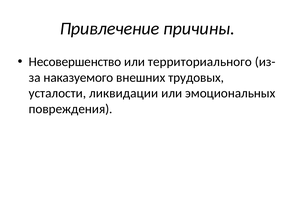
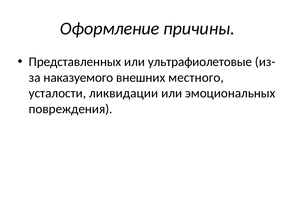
Привлечение: Привлечение -> Оформление (110, 29)
Несовершенство: Несовершенство -> Представленных (75, 62)
территориального: территориального -> ультрафиолетовые (200, 62)
трудовых: трудовых -> местного (196, 78)
